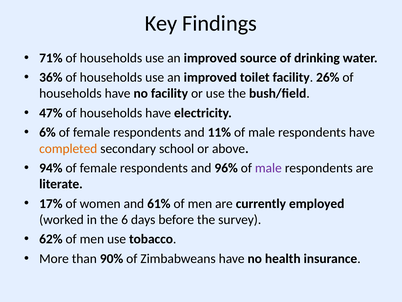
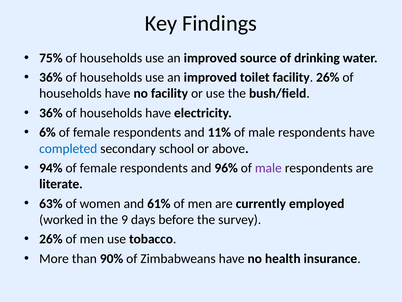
71%: 71% -> 75% (51, 58)
47%: 47% -> 36% (51, 113)
completed colour: orange -> blue (68, 148)
17%: 17% -> 63% (51, 203)
6: 6 -> 9 (125, 219)
62%: 62% -> 26% (51, 239)
